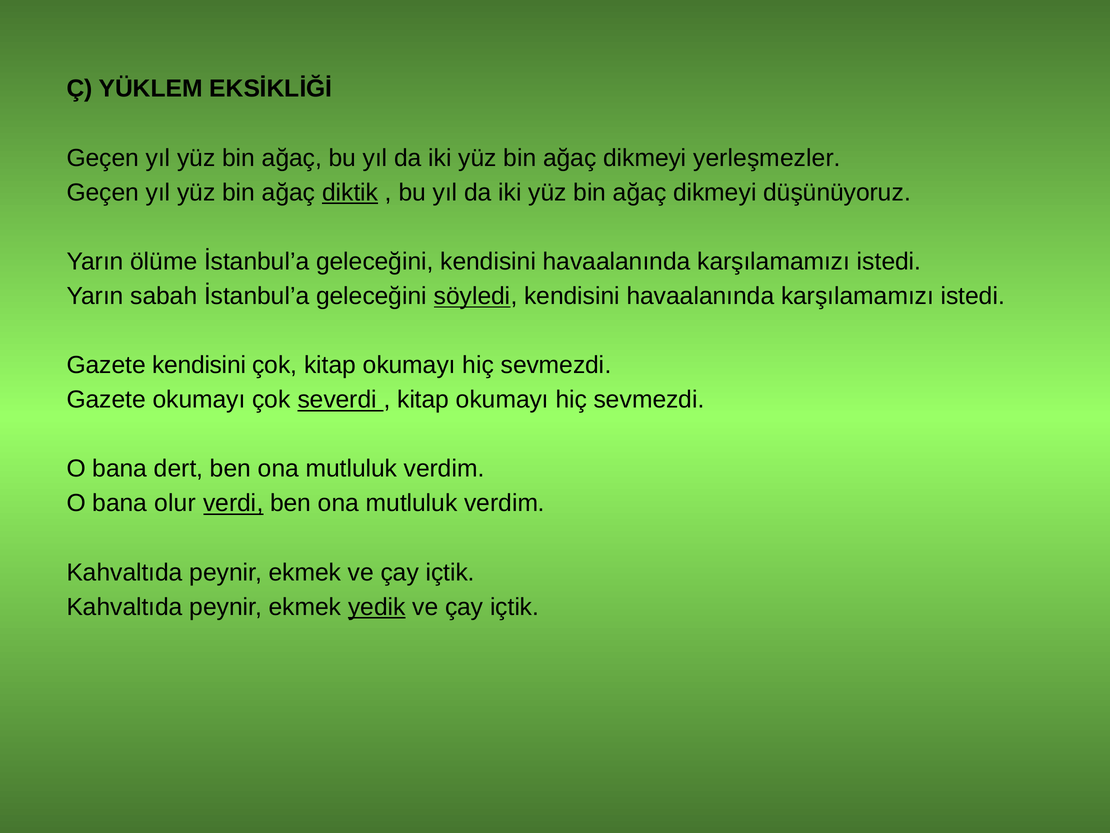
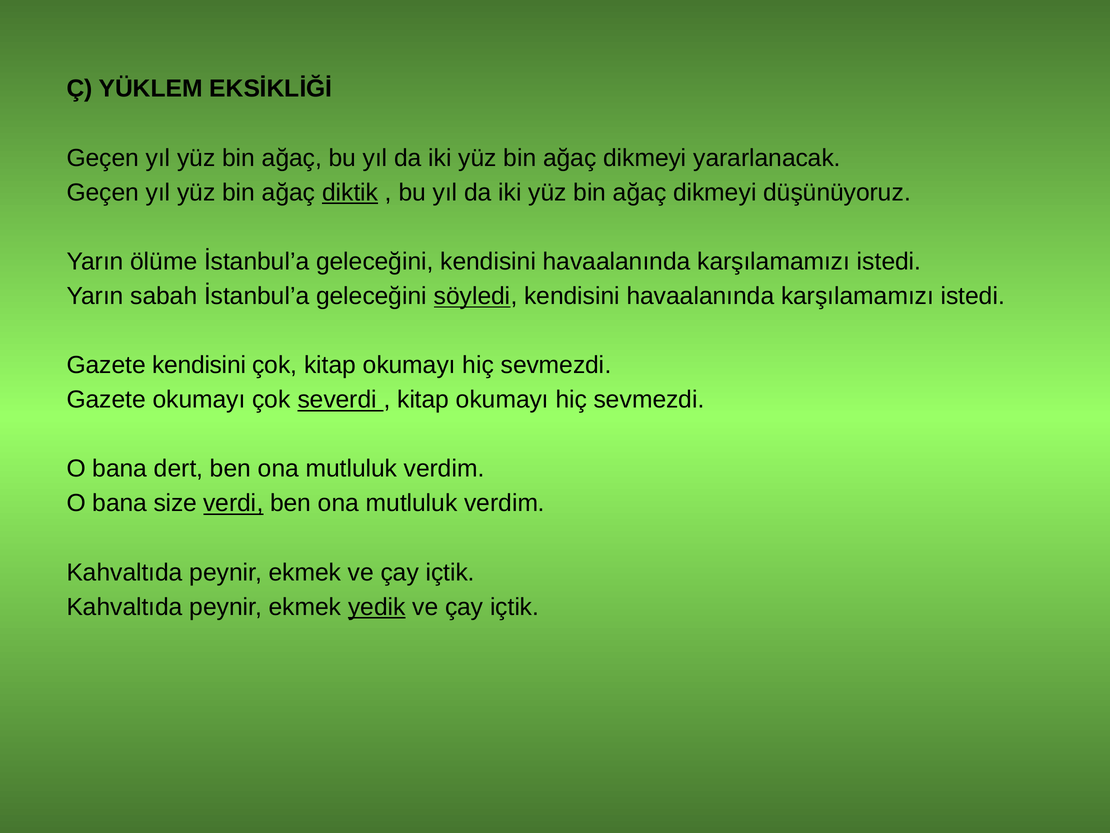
yerleşmezler: yerleşmezler -> yararlanacak (767, 158)
olur: olur -> size (175, 503)
